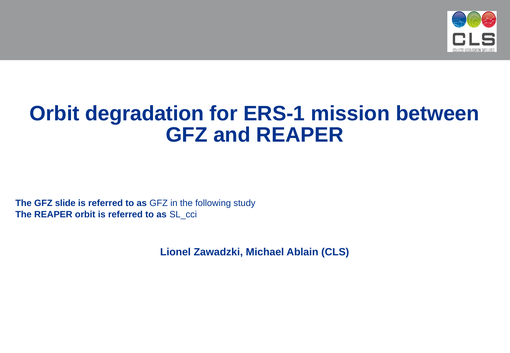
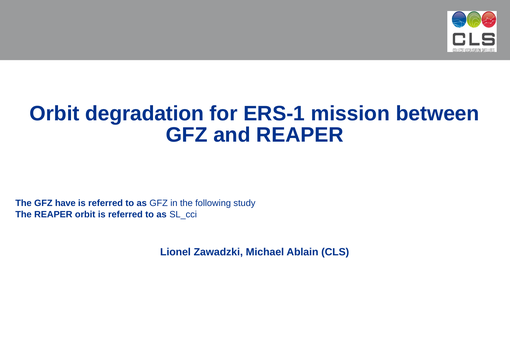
slide: slide -> have (65, 203)
